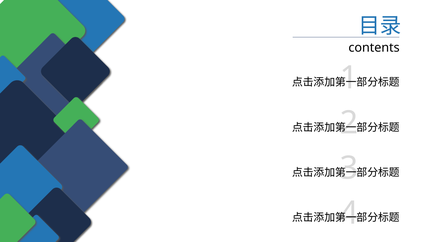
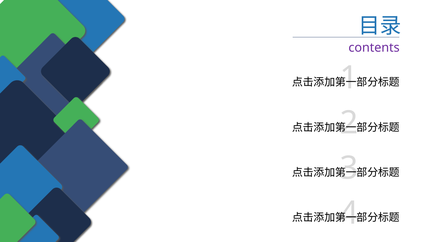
contents colour: black -> purple (374, 48)
